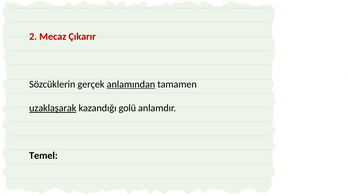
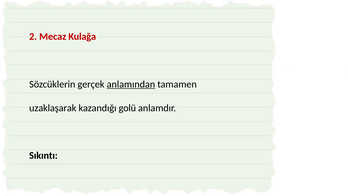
Çıkarır: Çıkarır -> Kulağa (82, 37)
uzaklaşarak underline: present -> none (53, 108)
Temel: Temel -> Sıkıntı (43, 155)
